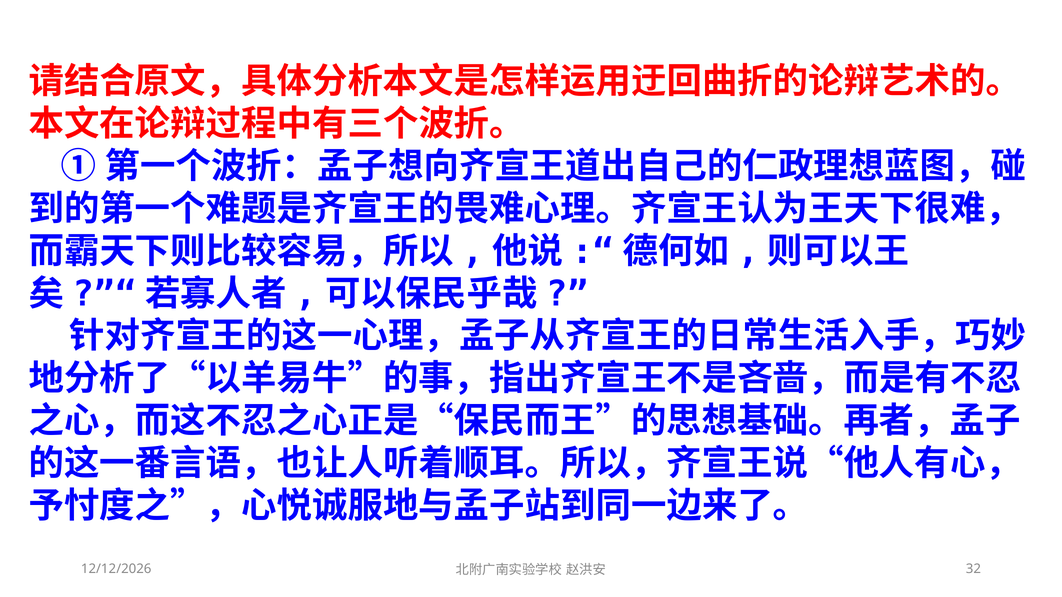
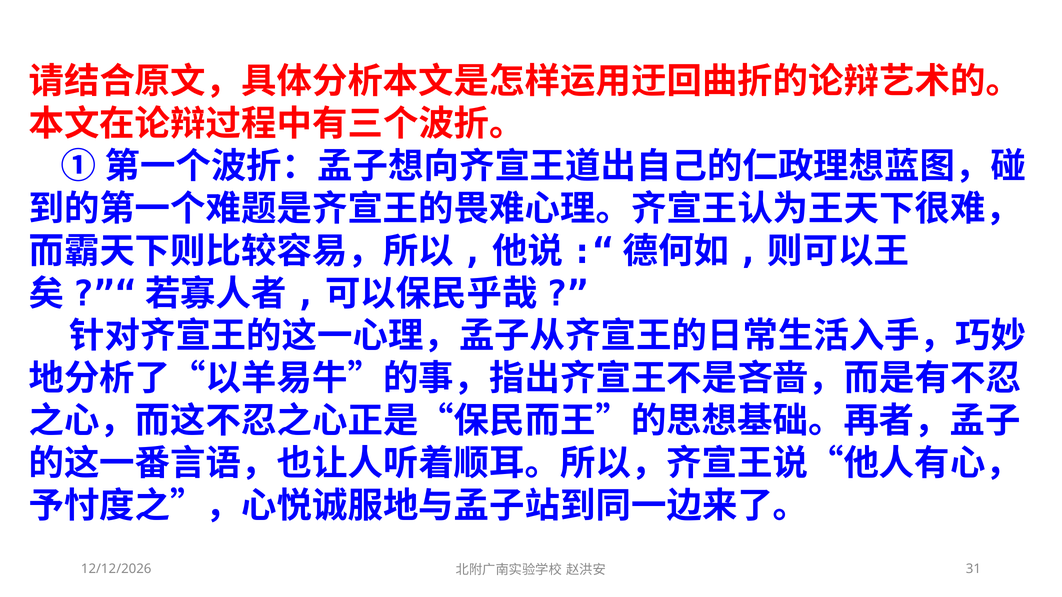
32: 32 -> 31 (973, 569)
